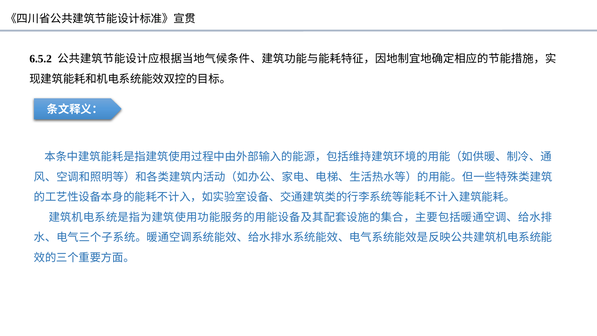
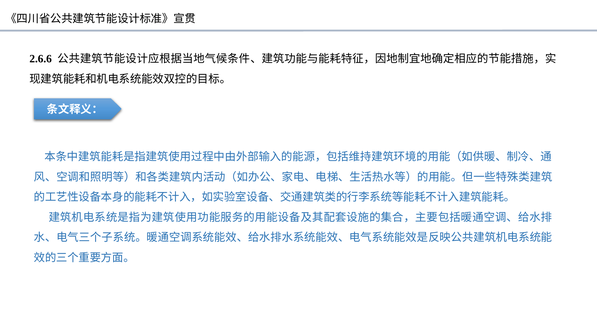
6.5.2: 6.5.2 -> 2.6.6 (41, 59)
